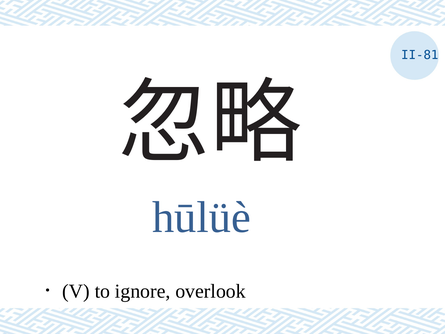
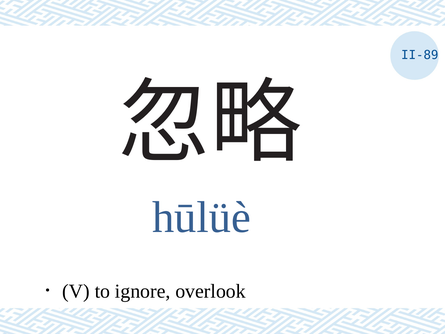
II-81: II-81 -> II-89 (420, 55)
